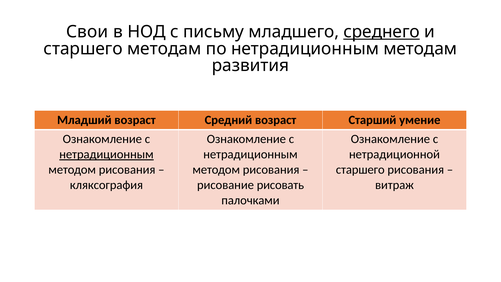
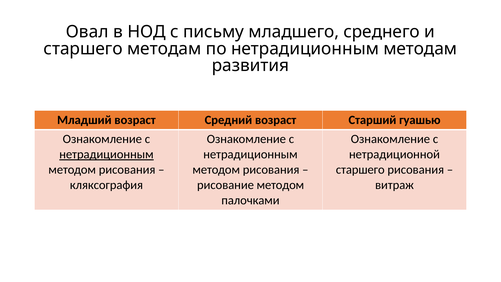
Свои: Свои -> Овал (87, 32)
среднего underline: present -> none (382, 32)
умение: умение -> гуашью (420, 120)
рисование рисовать: рисовать -> методом (280, 185)
